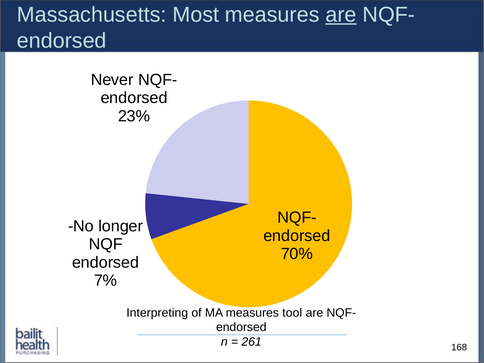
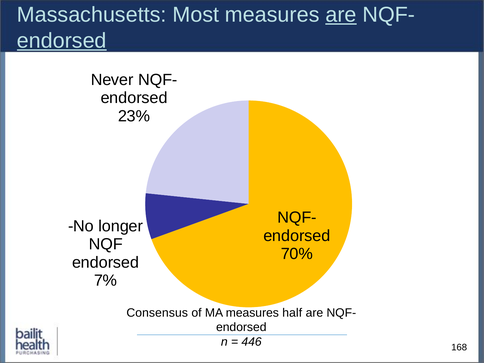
endorsed underline: none -> present (62, 41)
Interpreting: Interpreting -> Consensus (157, 313)
tool: tool -> half (292, 313)
261: 261 -> 446 (252, 342)
